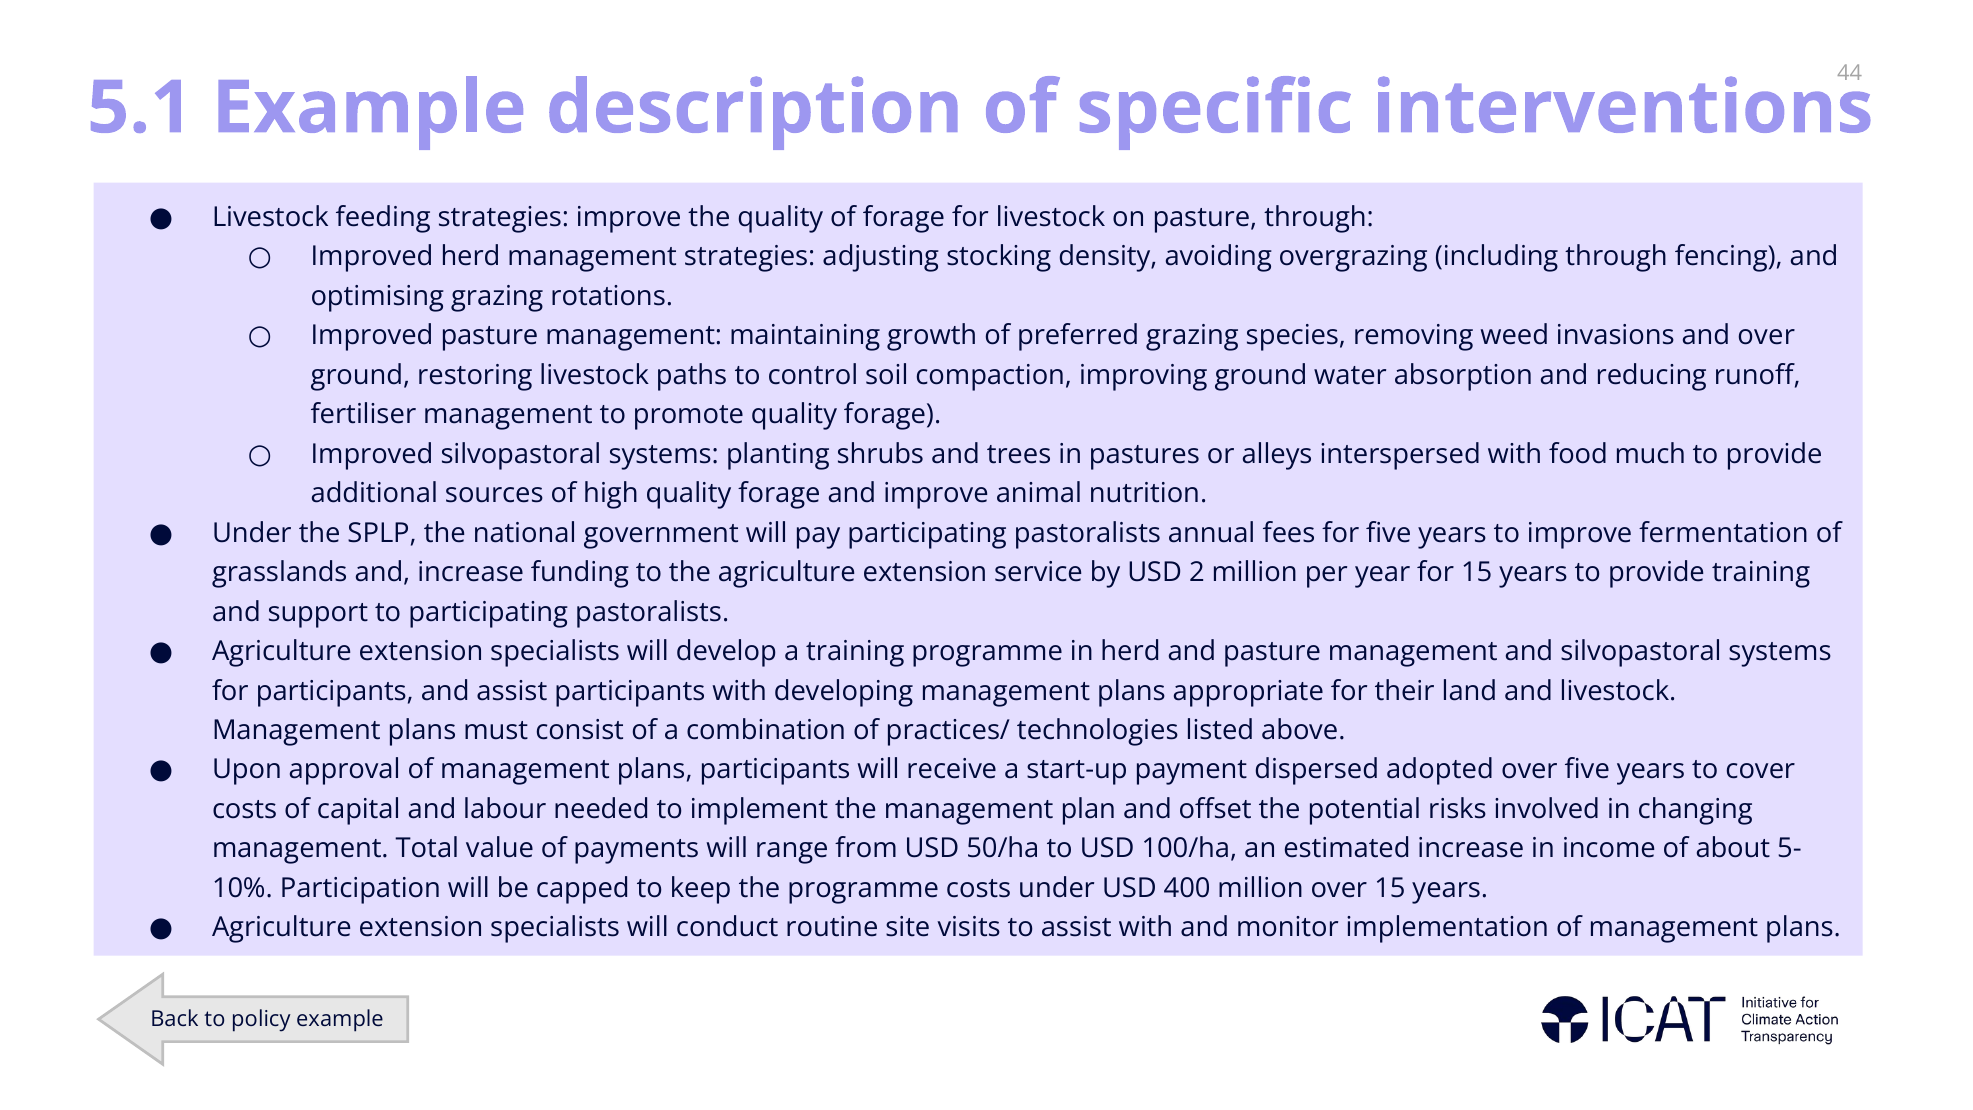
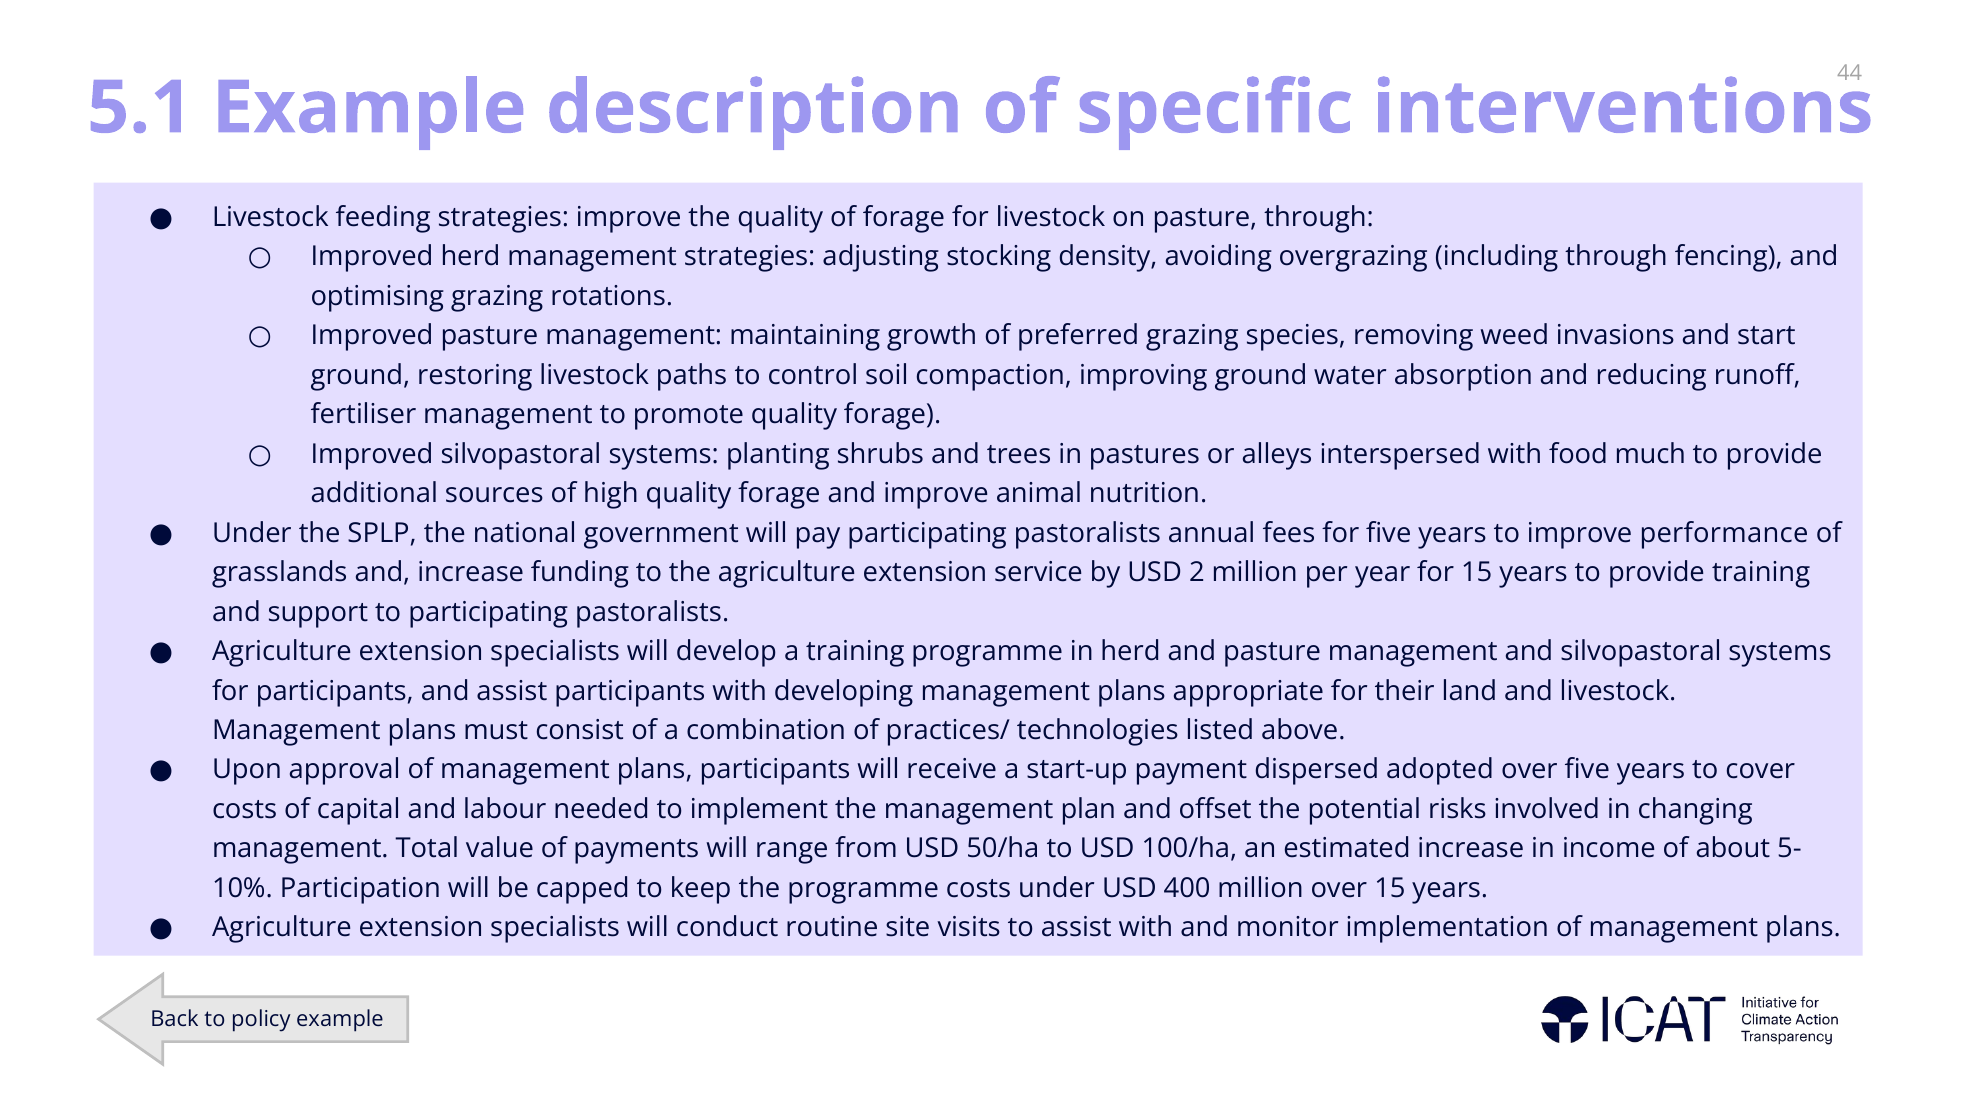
and over: over -> start (1766, 336)
fermentation: fermentation -> performance (1724, 533)
